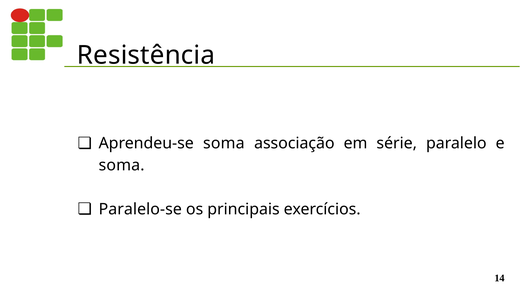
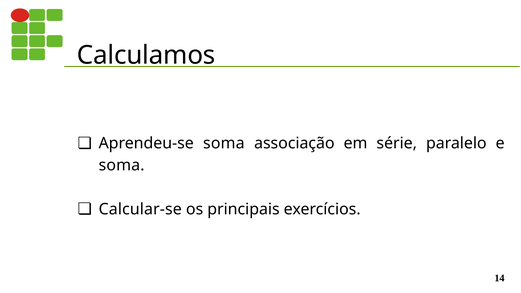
Resistência: Resistência -> Calculamos (146, 55)
Paralelo-se: Paralelo-se -> Calcular-se (140, 209)
